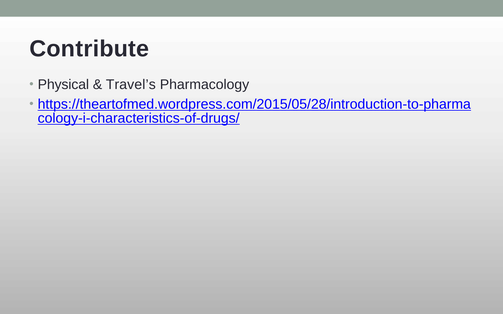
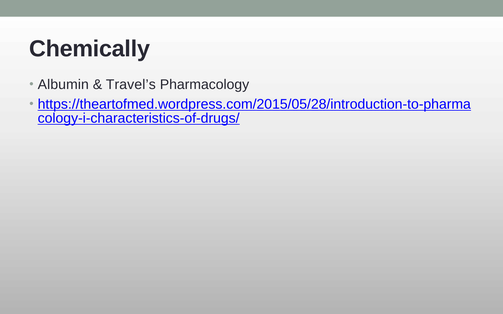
Contribute: Contribute -> Chemically (90, 49)
Physical: Physical -> Albumin (63, 85)
